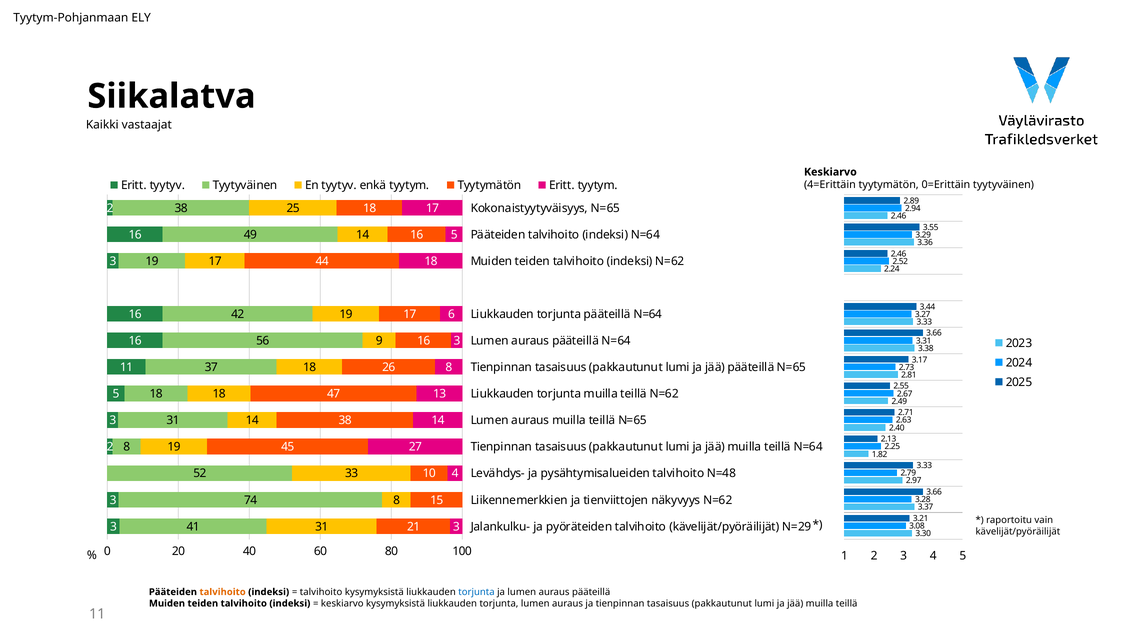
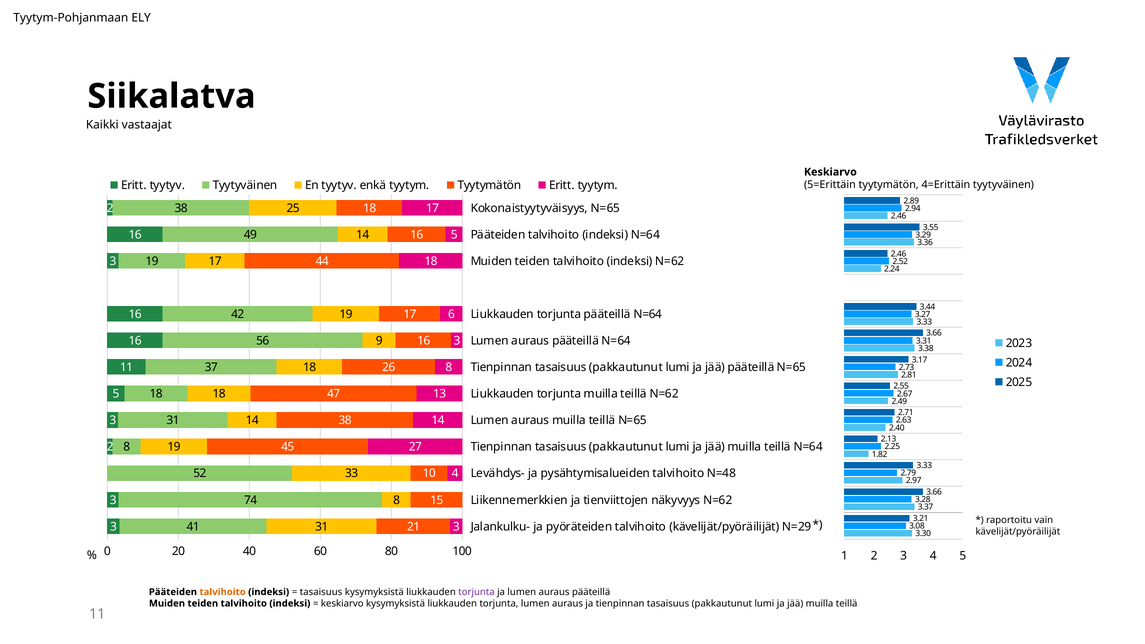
4=Erittäin: 4=Erittäin -> 5=Erittäin (830, 185)
0=Erittäin: 0=Erittäin -> 4=Erittäin (946, 185)
talvihoito: talvihoito -> tasaisuus (321, 592)
torjunta colour: blue -> purple (476, 592)
